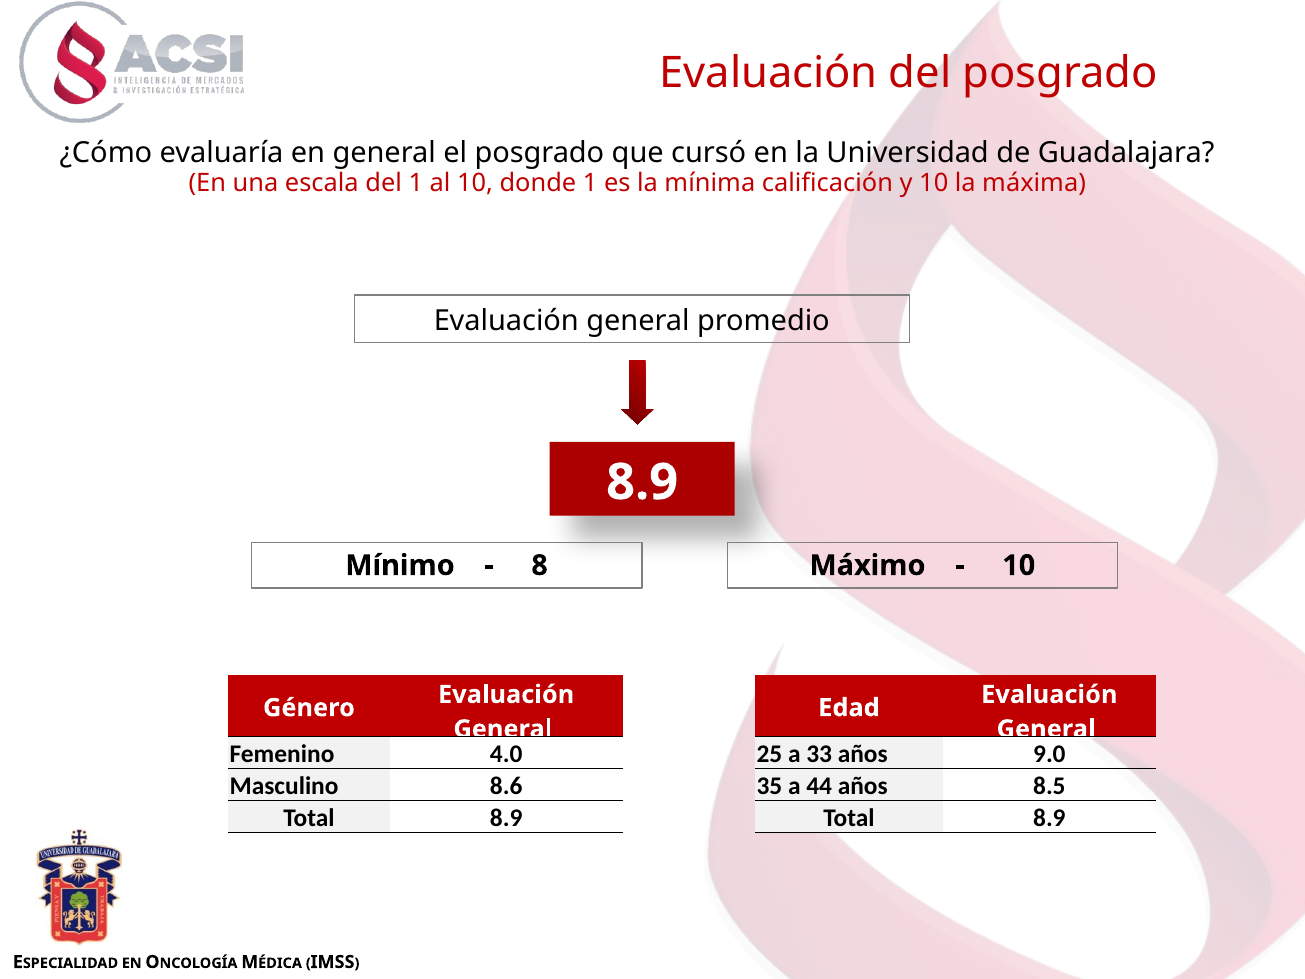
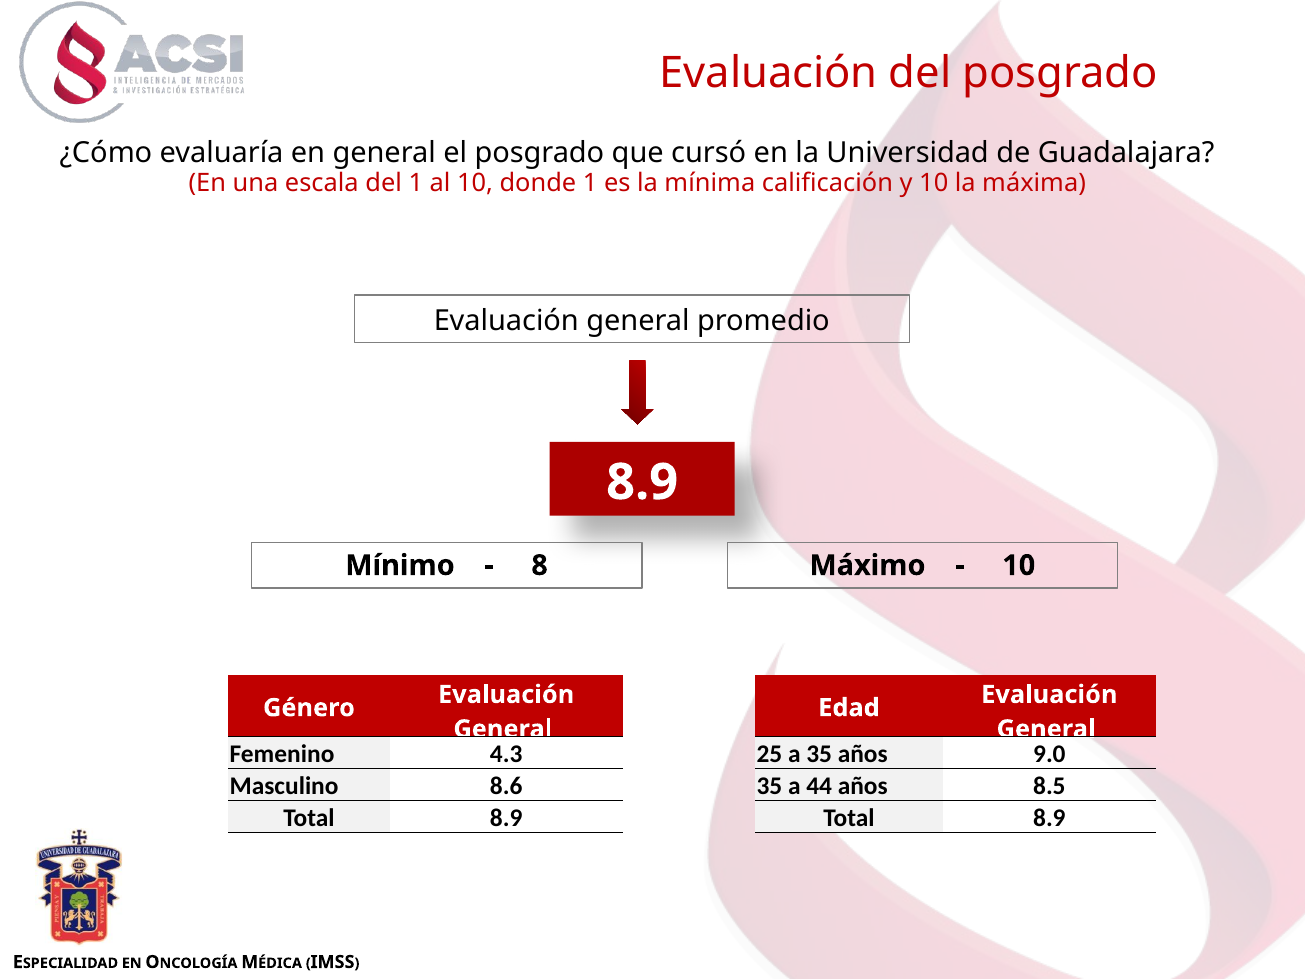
4.0: 4.0 -> 4.3 (506, 754)
a 33: 33 -> 35 (819, 754)
